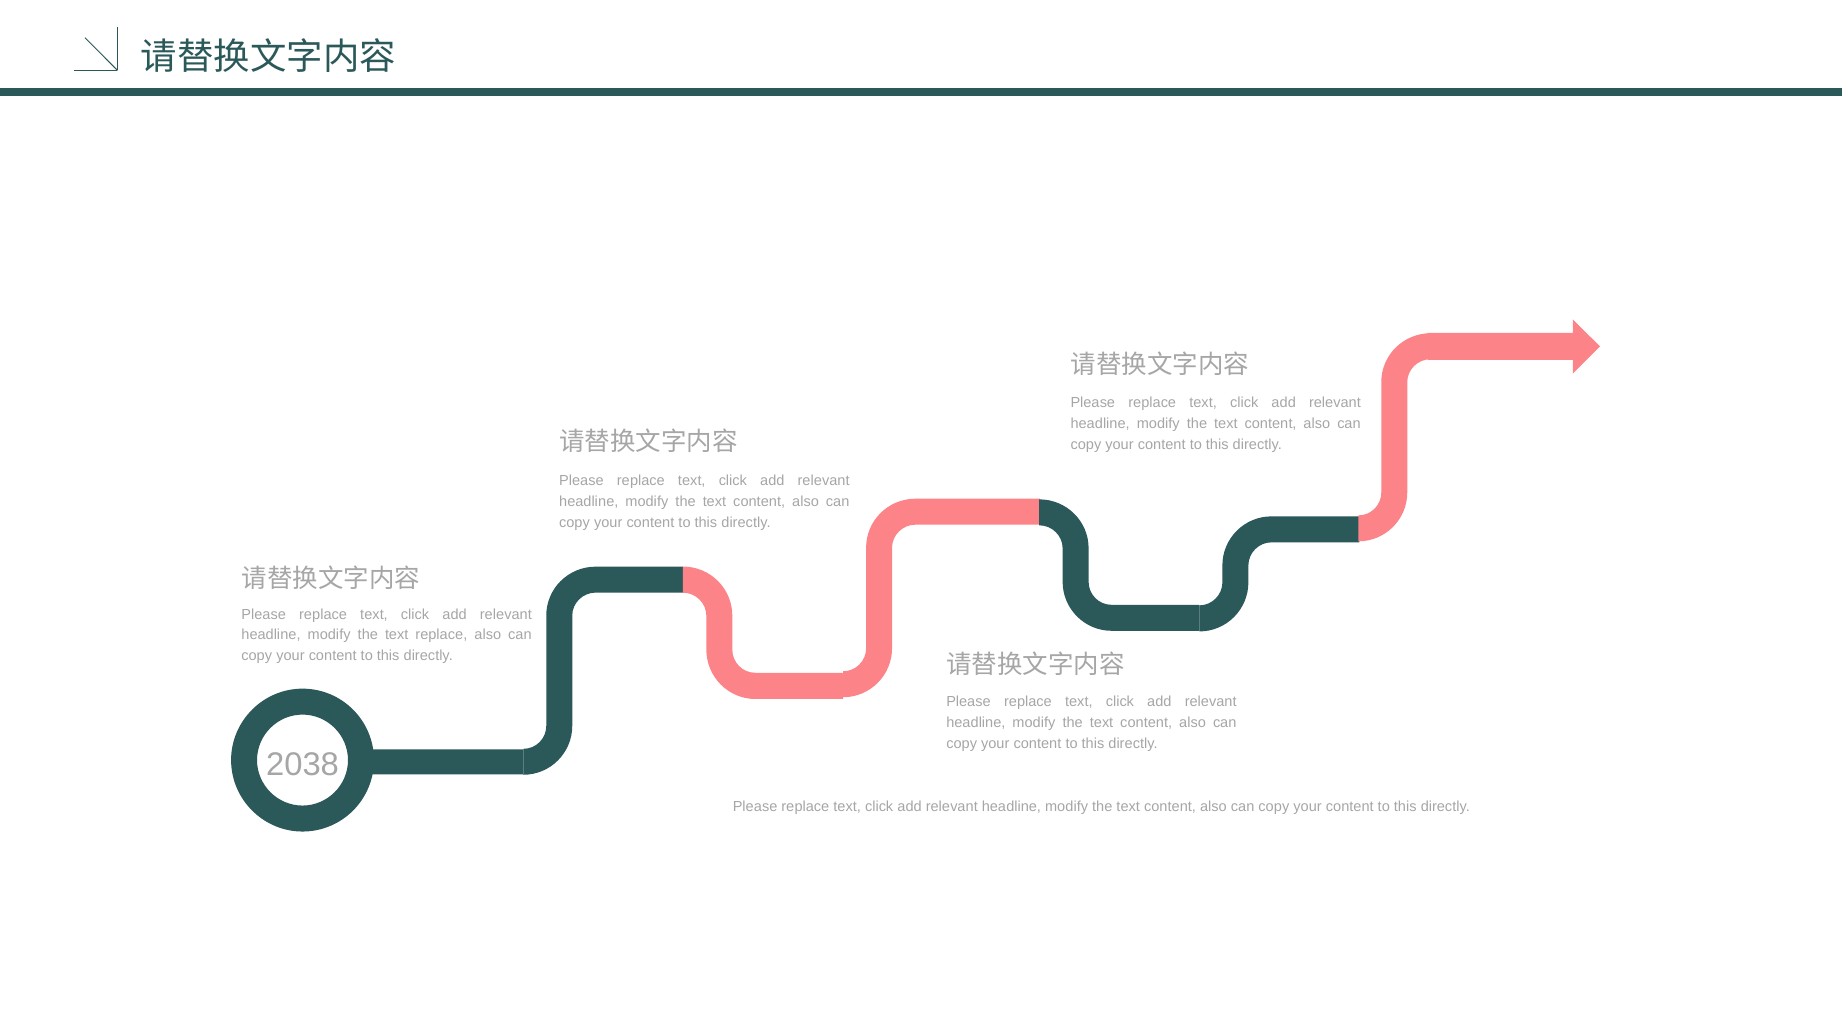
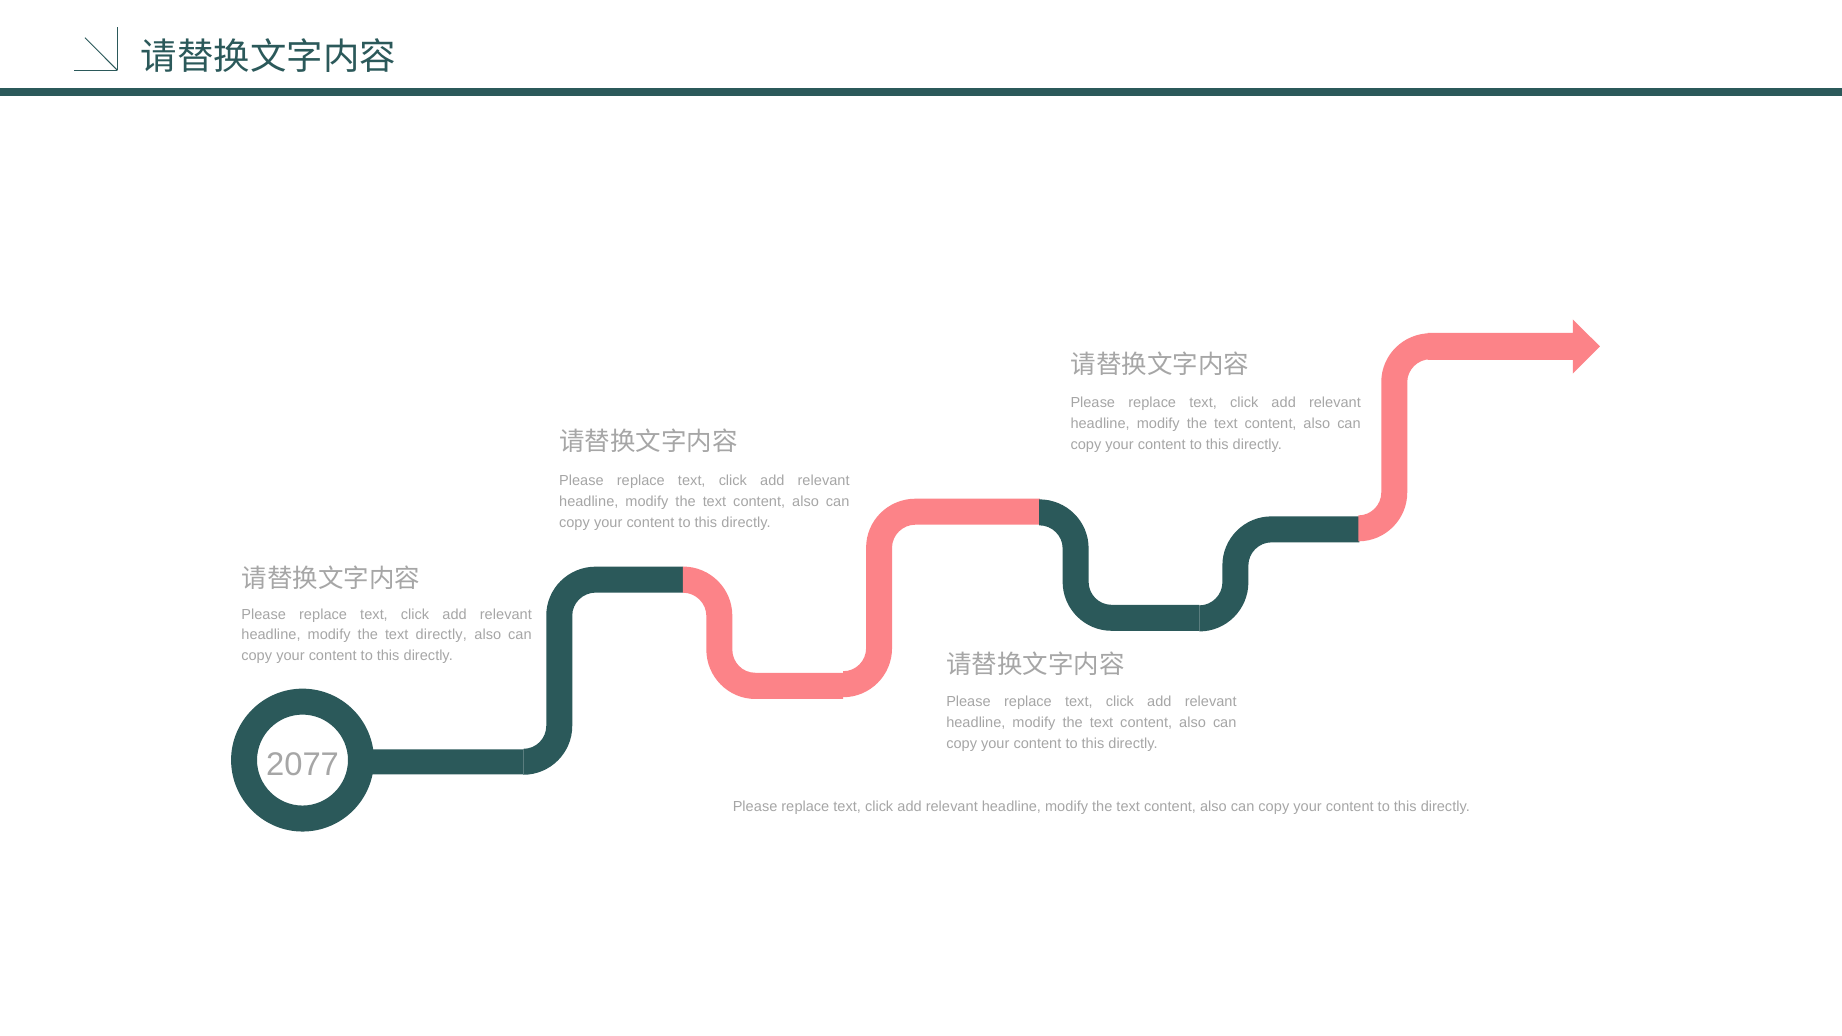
text replace: replace -> directly (441, 635)
2038: 2038 -> 2077 (303, 765)
